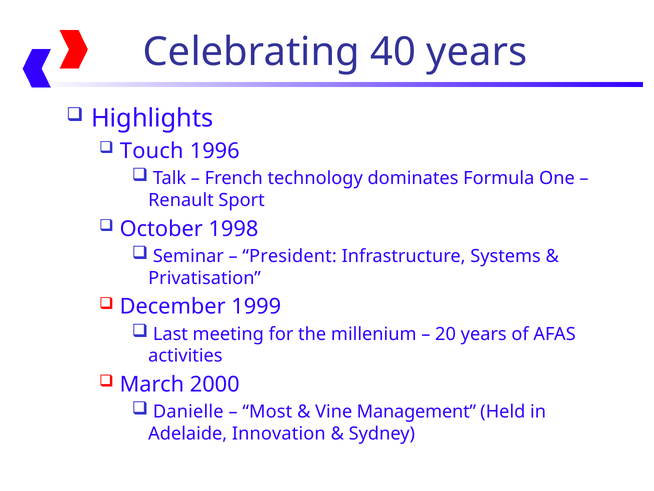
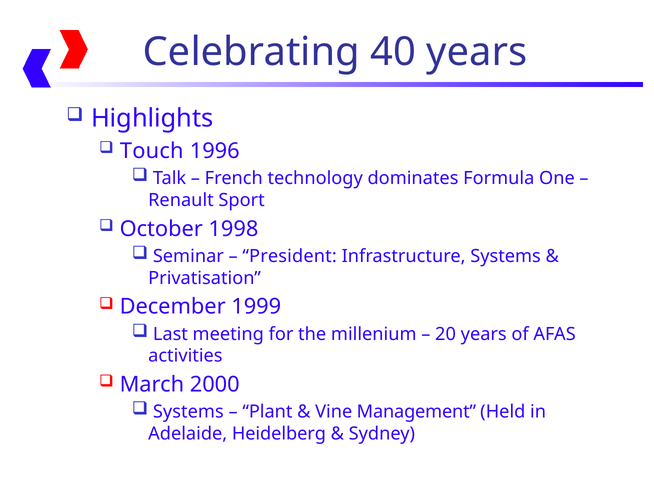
Danielle: Danielle -> Systems (188, 412)
Most: Most -> Plant (267, 412)
Innovation: Innovation -> Heidelberg (279, 433)
